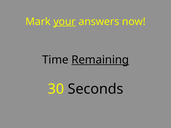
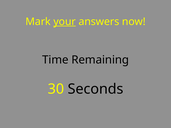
Remaining underline: present -> none (100, 60)
